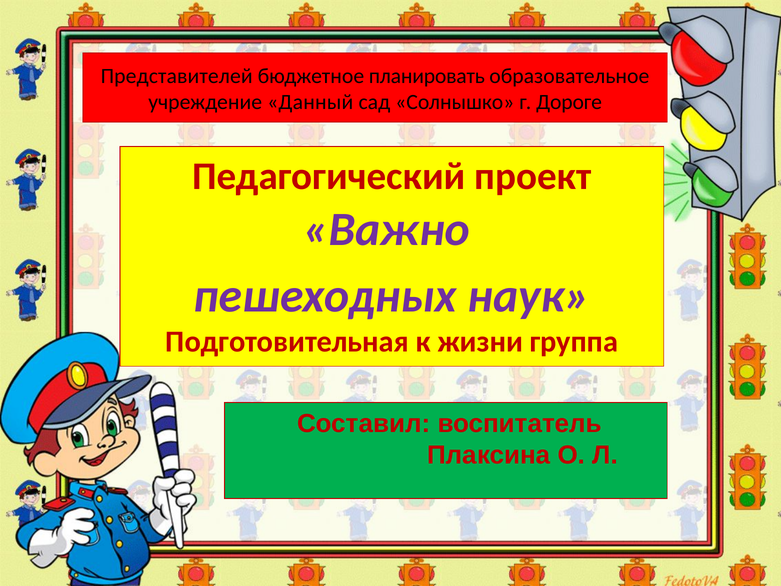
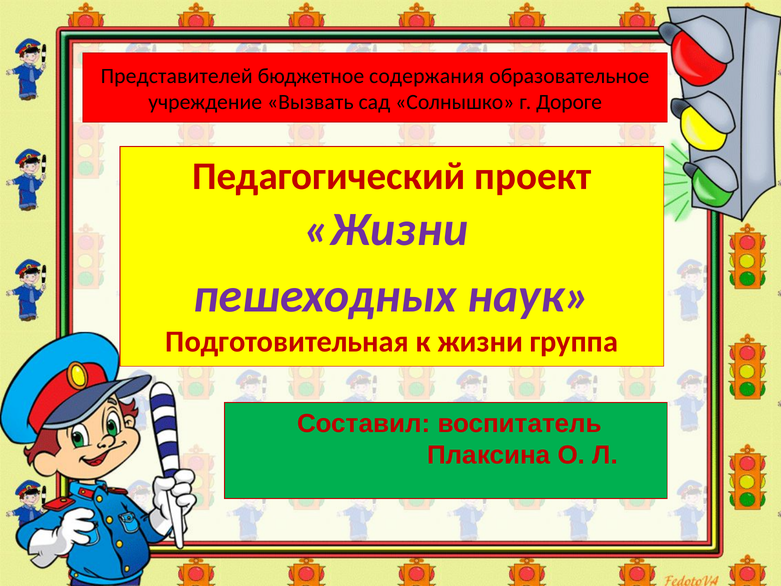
планировать: планировать -> содержания (427, 76)
Данный: Данный -> Вызвать (310, 102)
Важно: Важно -> Жизни (386, 229)
